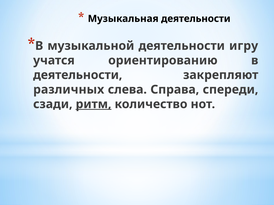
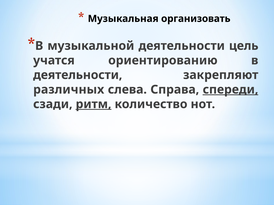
Музыкальная деятельности: деятельности -> организовать (196, 19)
игру: игру -> цель (244, 46)
спереди underline: none -> present (230, 90)
